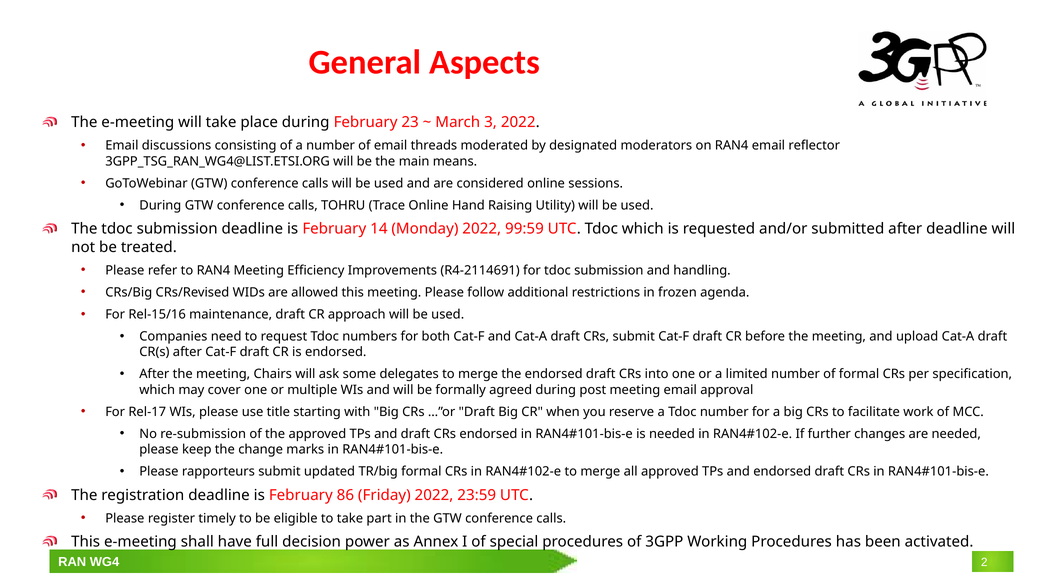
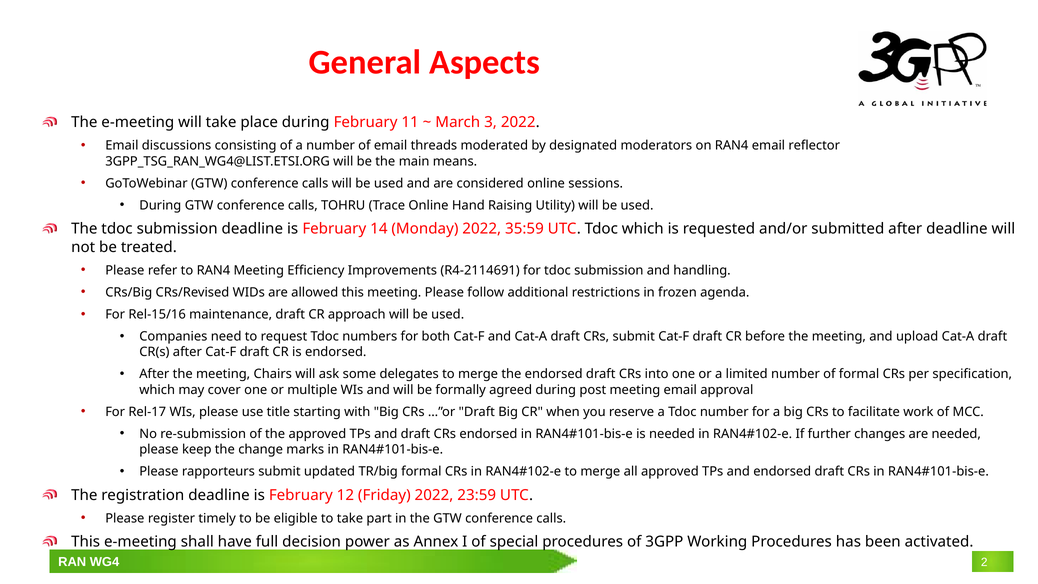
23: 23 -> 11 (410, 122)
99:59: 99:59 -> 35:59 (524, 229)
86: 86 -> 12 (345, 495)
